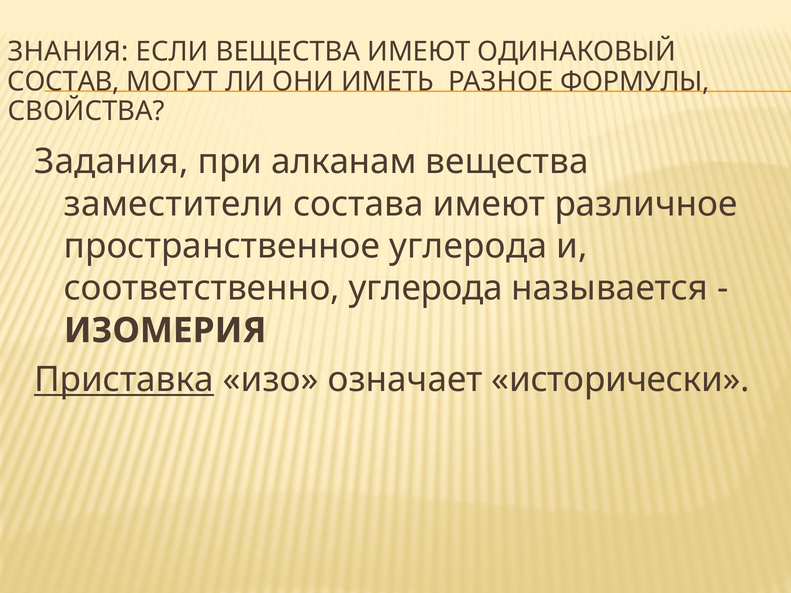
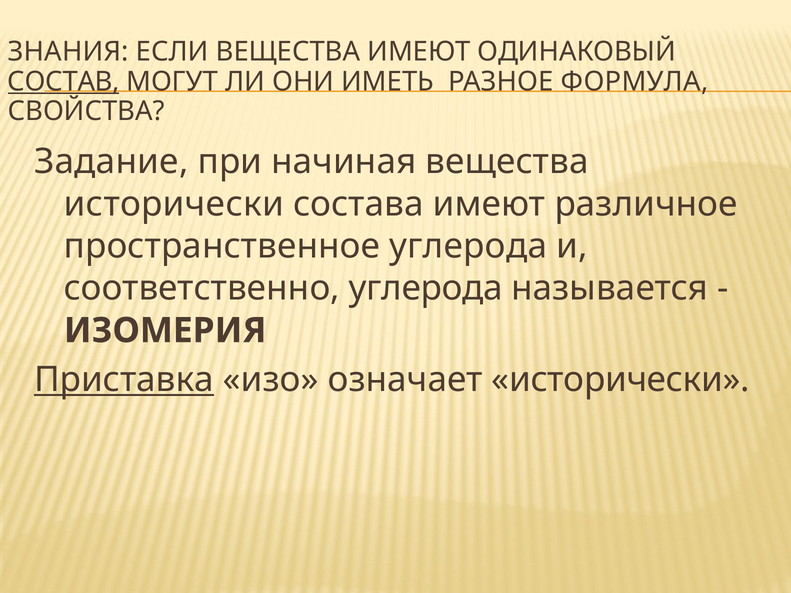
СОСТАВ underline: none -> present (64, 82)
ФОРМУЛЫ: ФОРМУЛЫ -> ФОРМУЛА (635, 82)
Задания: Задания -> Задание (111, 162)
алканам: алканам -> начиная (344, 162)
заместители: заместители -> исторически (174, 204)
